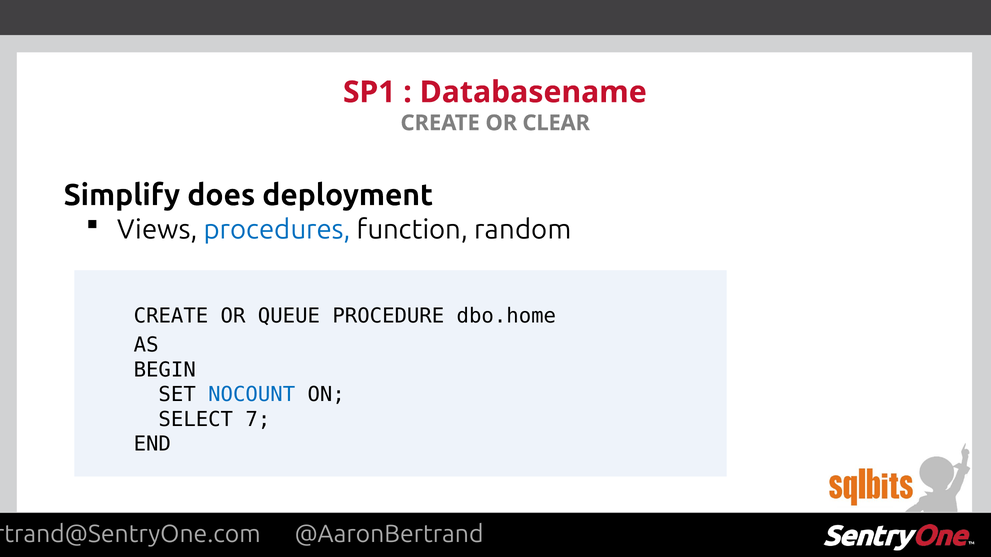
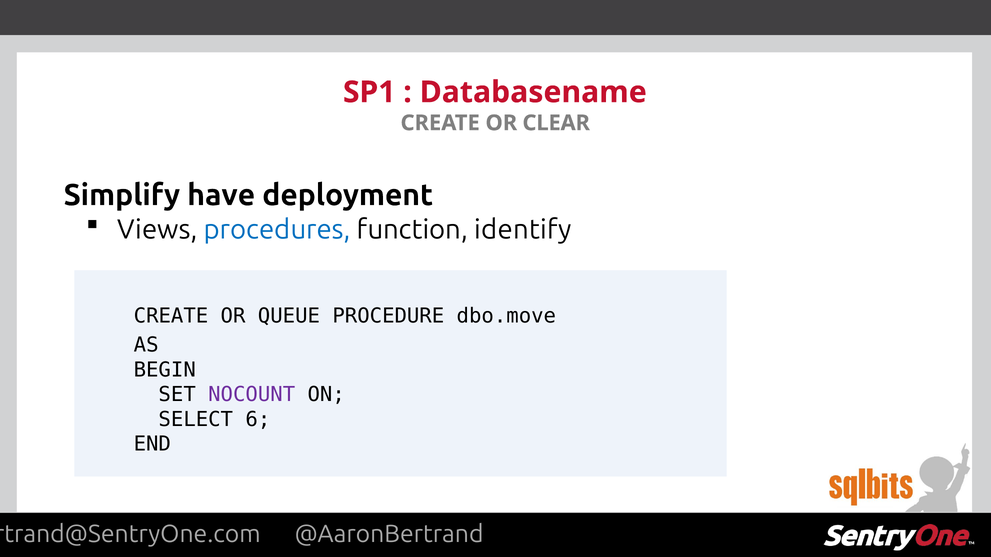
does: does -> have (221, 195)
random: random -> identify (523, 230)
dbo.home: dbo.home -> dbo.move (506, 316)
NOCOUNT colour: blue -> purple (252, 395)
7: 7 -> 6 (258, 420)
